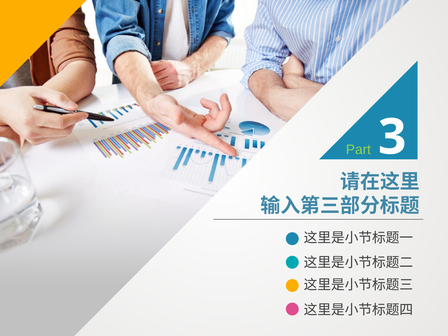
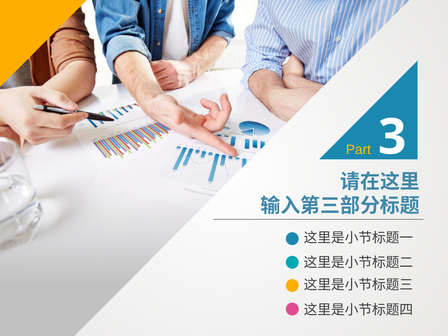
Part colour: light green -> yellow (358, 150)
